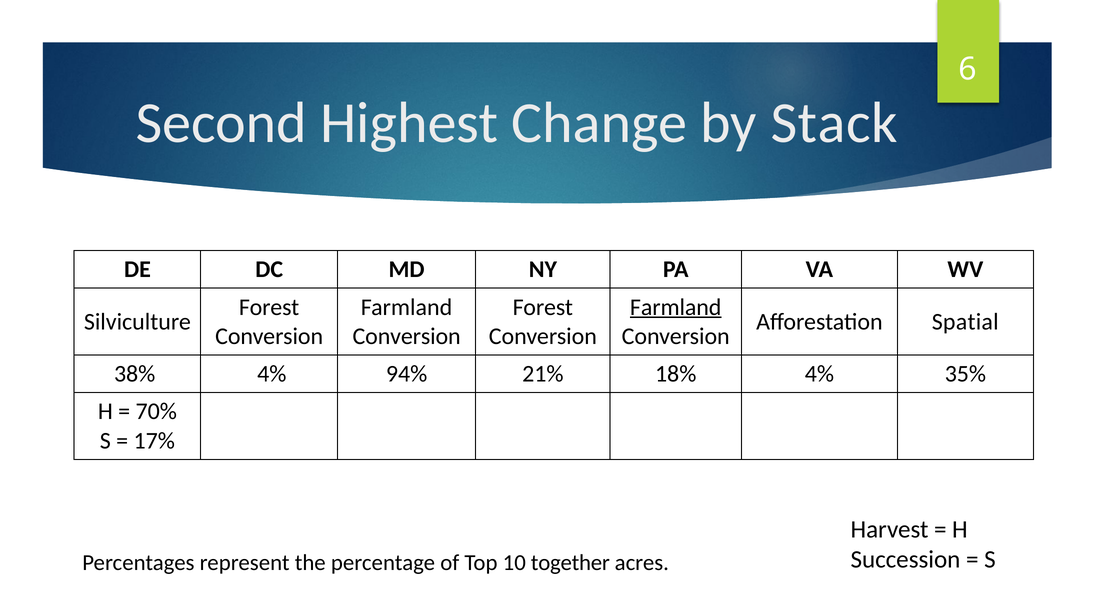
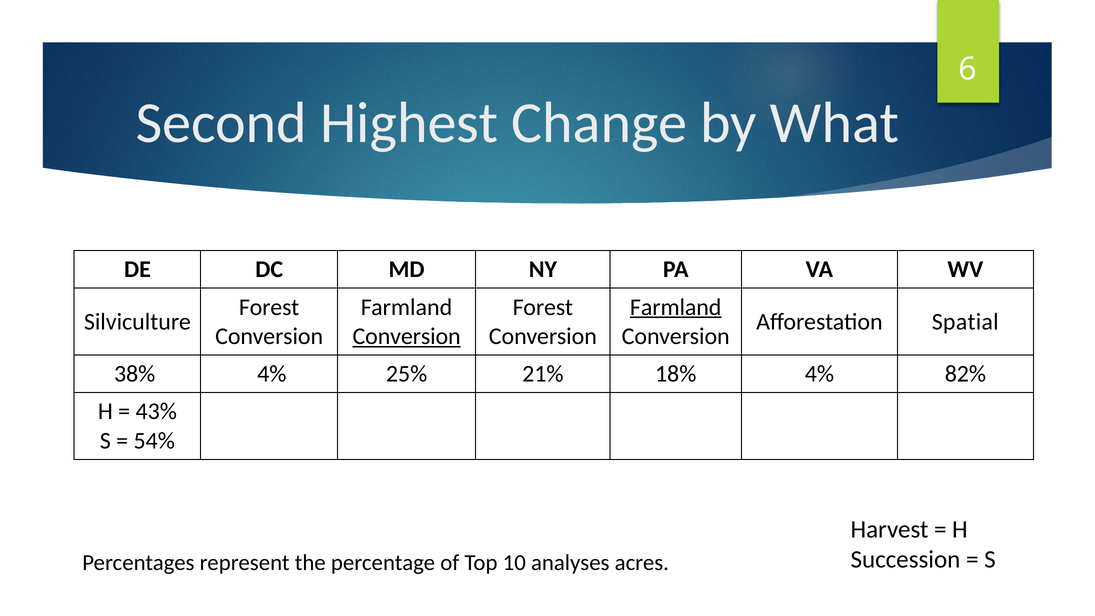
Stack: Stack -> What (835, 123)
Conversion underline: none -> present (407, 336)
94%: 94% -> 25% (407, 374)
35%: 35% -> 82% (965, 374)
70%: 70% -> 43% (156, 411)
17%: 17% -> 54% (154, 441)
together: together -> analyses (570, 563)
